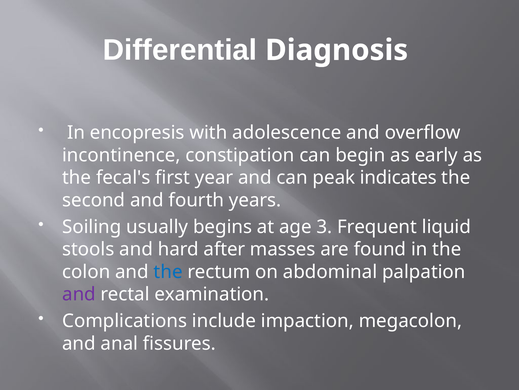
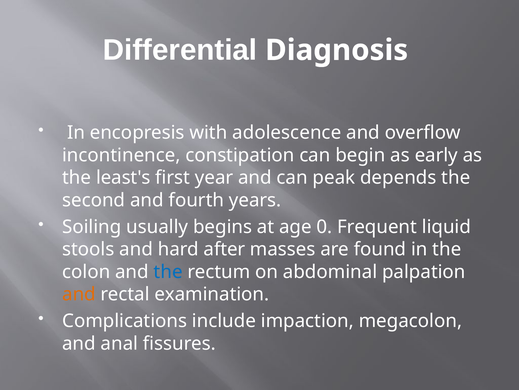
fecal's: fecal's -> least's (123, 177)
indicates: indicates -> depends (398, 177)
3: 3 -> 0 (324, 226)
and colour: purple -> orange (79, 294)
